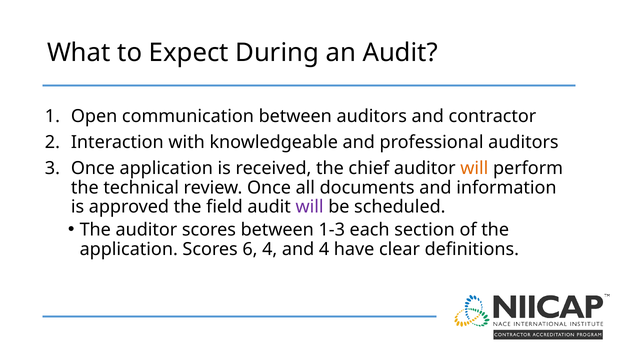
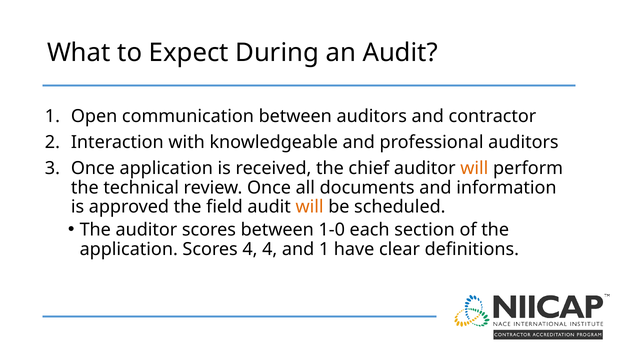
will colour: purple -> orange (310, 207)
1-3: 1-3 -> 1-0 (332, 230)
Scores 6: 6 -> 4 (250, 250)
and 4: 4 -> 1 (324, 250)
